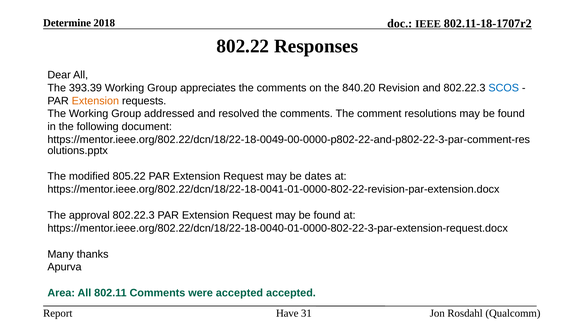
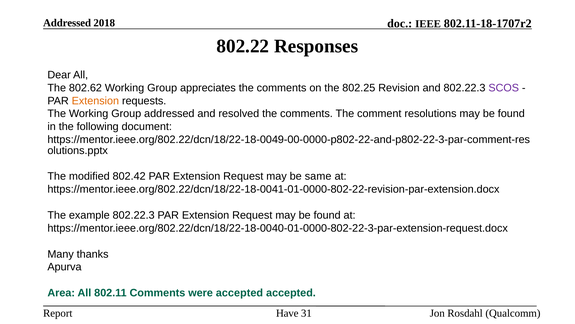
Determine: Determine -> Addressed (67, 23)
393.39: 393.39 -> 802.62 (85, 88)
840.20: 840.20 -> 802.25 (359, 88)
SCOS colour: blue -> purple (504, 88)
805.22: 805.22 -> 802.42 (129, 176)
dates: dates -> same (318, 176)
approval: approval -> example (89, 215)
